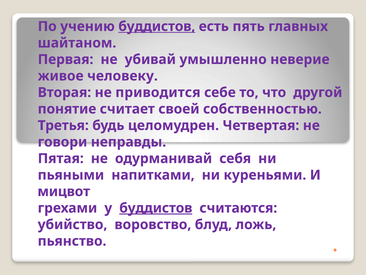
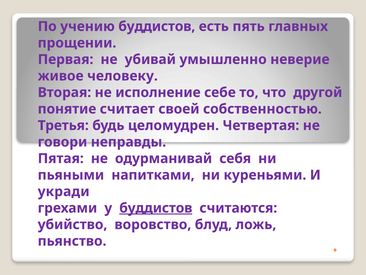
буддистов underline: present -> none (157, 26)
шайтаном: шайтаном -> прощении (77, 43)
приводится: приводится -> исполнение (158, 92)
мицвот: мицвот -> укради (64, 191)
